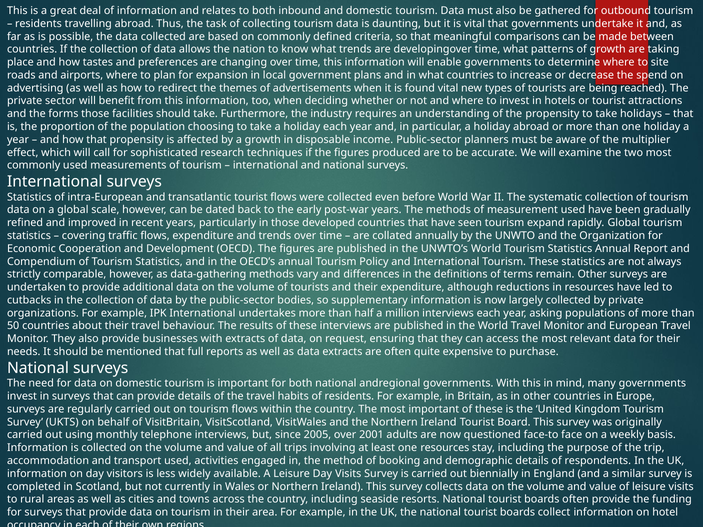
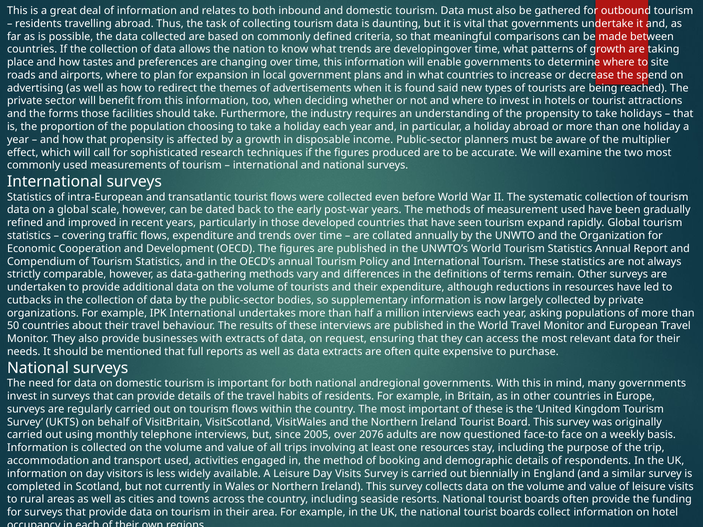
found vital: vital -> said (448, 88)
2001: 2001 -> 2076 (371, 435)
